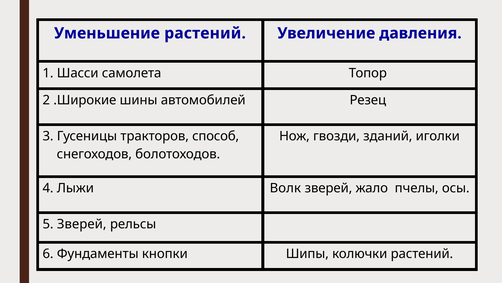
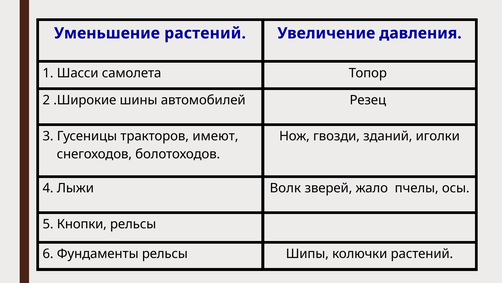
способ: способ -> имеют (215, 136)
5 Зверей: Зверей -> Кнопки (82, 224)
Фундаменты кнопки: кнопки -> рельсы (165, 253)
